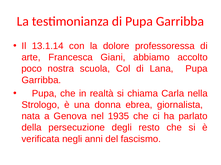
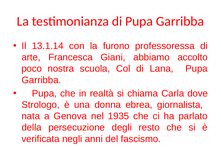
dolore: dolore -> furono (116, 46)
nella: nella -> dove (198, 94)
